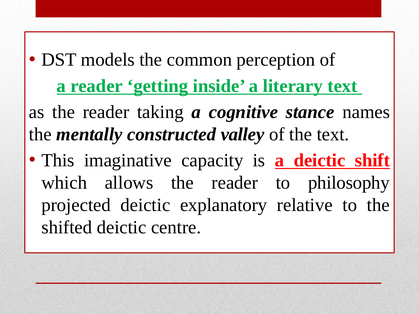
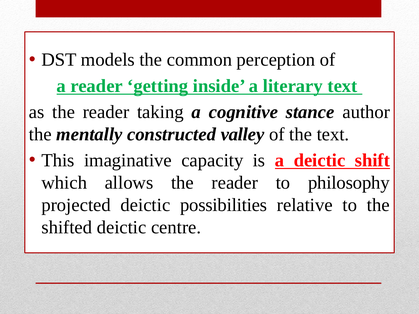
names: names -> author (366, 112)
explanatory: explanatory -> possibilities (224, 205)
